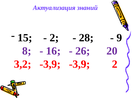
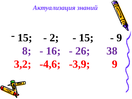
28: 28 -> 15 (86, 38)
20: 20 -> 38 (112, 51)
3,2 -3,9: -3,9 -> -4,6 (50, 64)
-3,9 2: 2 -> 9 (115, 64)
